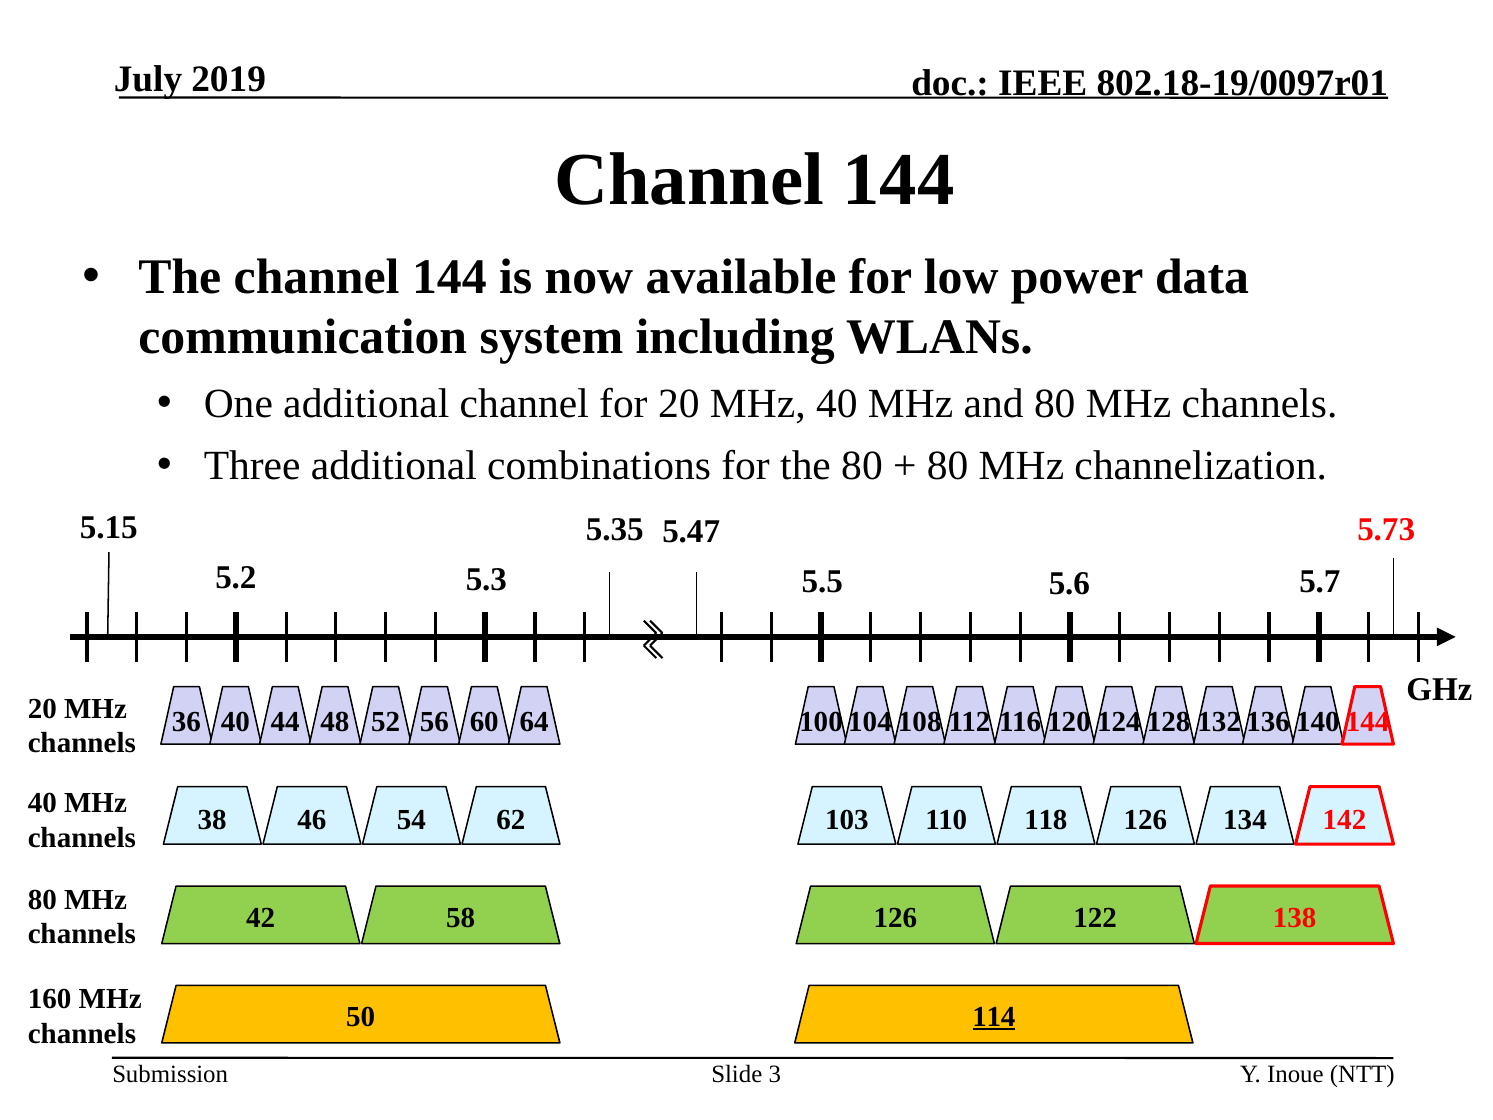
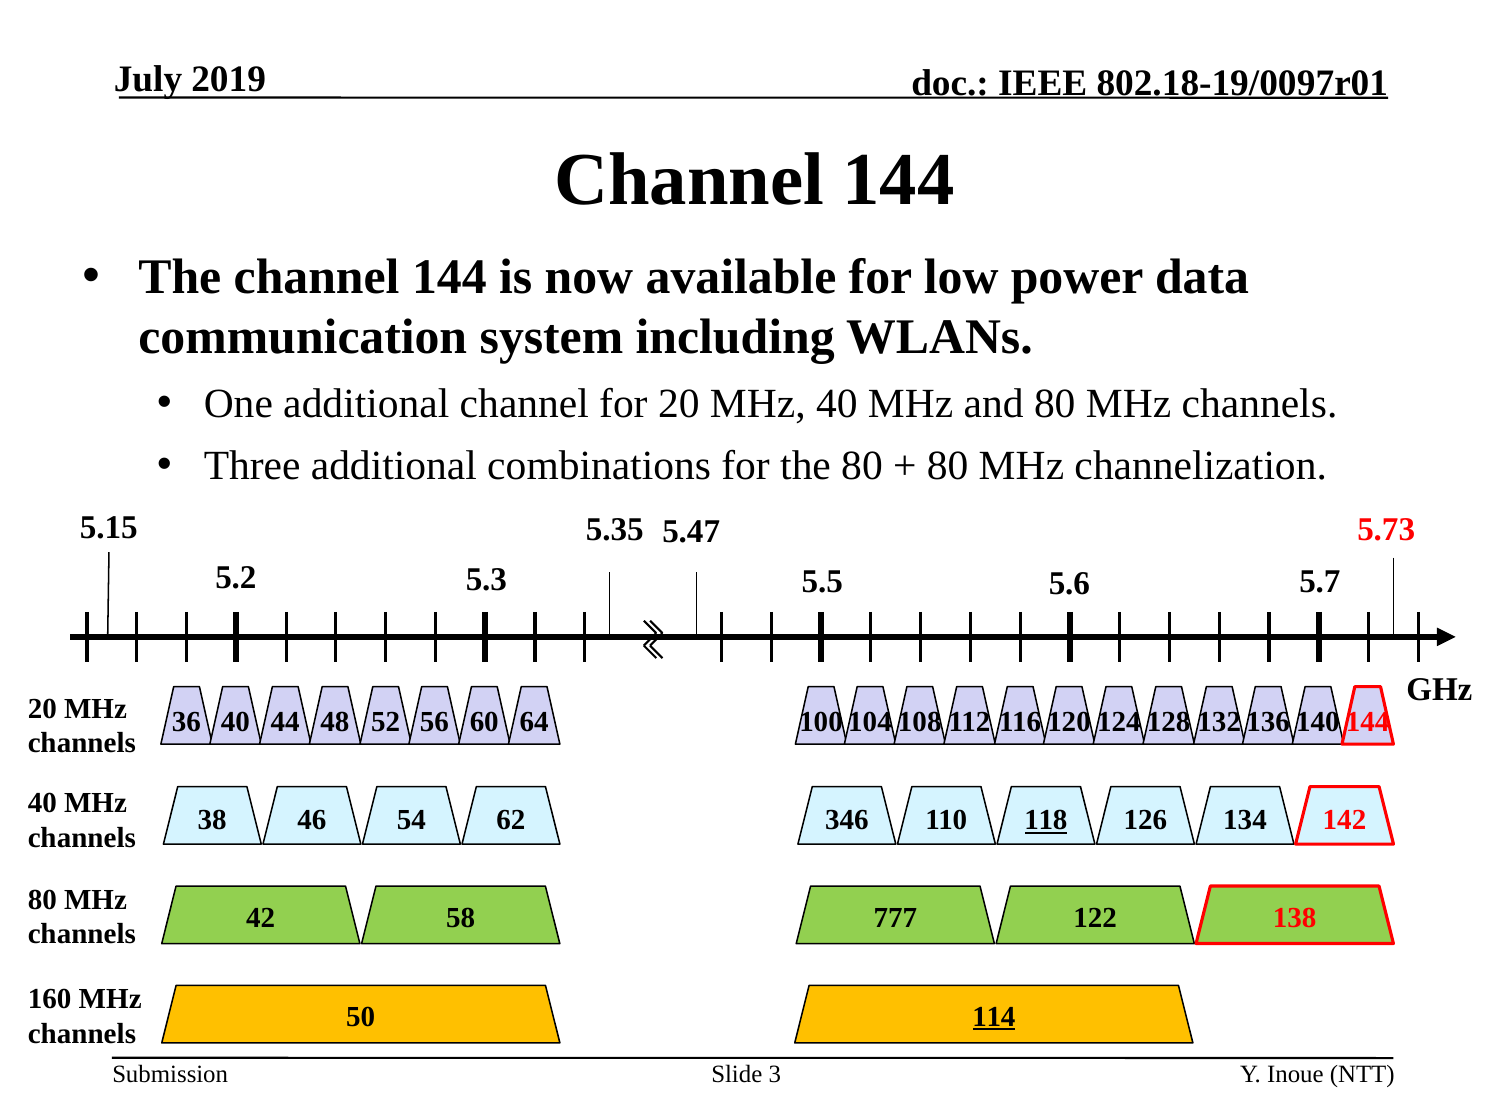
103: 103 -> 346 (847, 820)
118 underline: none -> present (1046, 820)
58 126: 126 -> 777 (895, 918)
